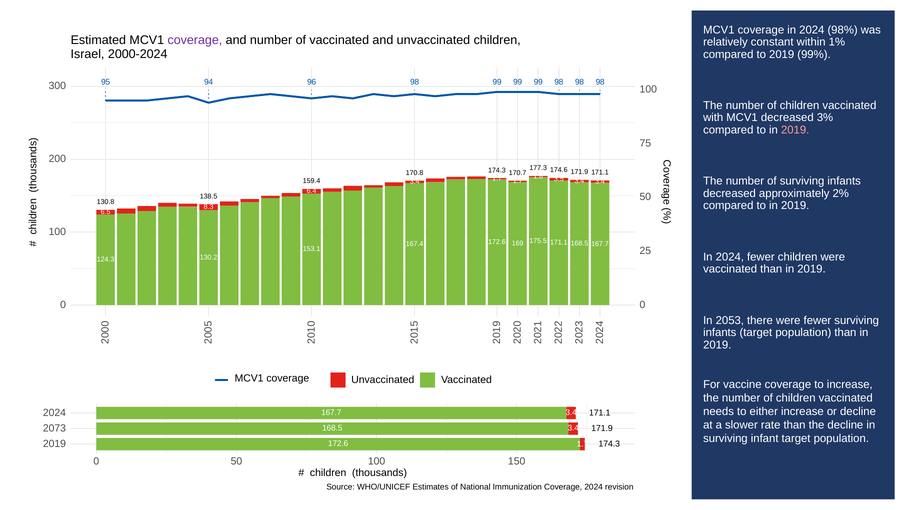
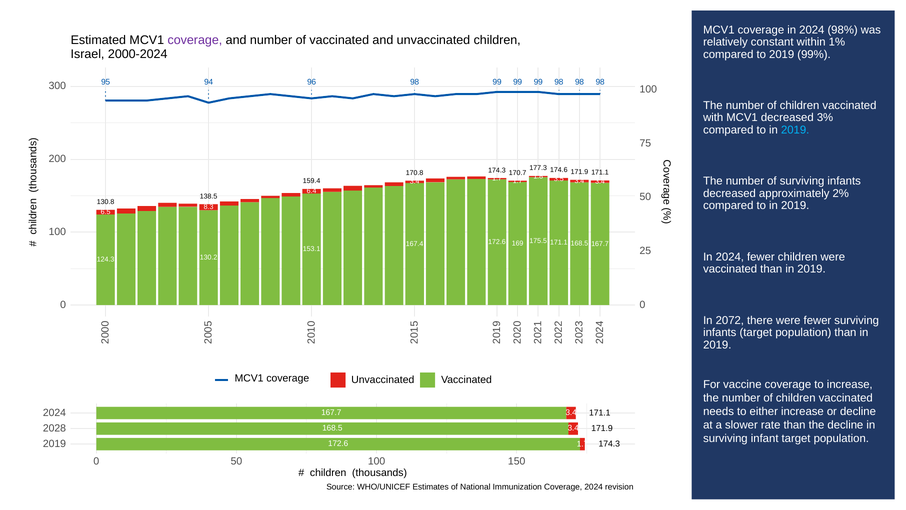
2019 colour: pink -> light blue (795, 130)
2053: 2053 -> 2072 (730, 320)
2073: 2073 -> 2028 (54, 428)
